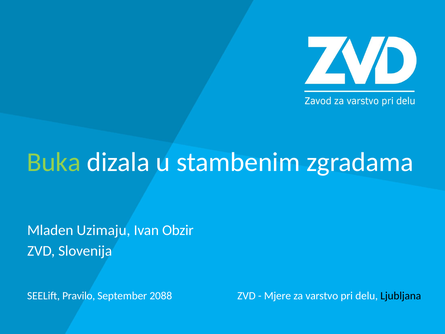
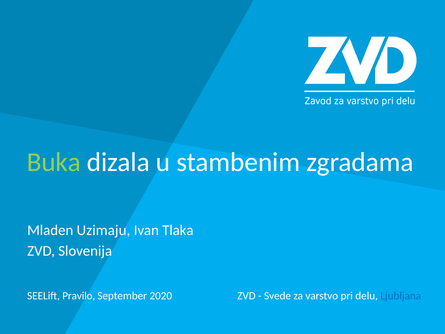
Obzir: Obzir -> Tlaka (178, 230)
2088: 2088 -> 2020 (161, 296)
Mjere: Mjere -> Svede (278, 296)
Ljubljana colour: black -> blue (401, 296)
